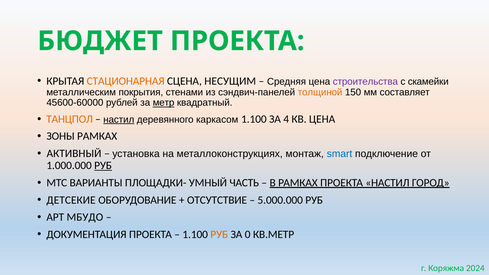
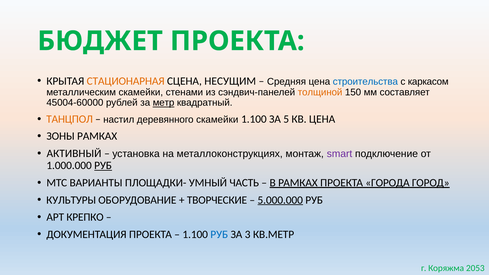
строительства colour: purple -> blue (365, 82)
скамейки: скамейки -> каркасом (428, 82)
металлическим покрытия: покрытия -> скамейки (141, 92)
45600-60000: 45600-60000 -> 45004-60000 (75, 103)
настил underline: present -> none (119, 120)
деревянного каркасом: каркасом -> скамейки (217, 120)
4: 4 -> 5 (286, 119)
smart colour: blue -> purple (340, 154)
ПРОЕКТА НАСТИЛ: НАСТИЛ -> ГОРОДА (387, 183)
ДЕТСЕКИЕ: ДЕТСЕКИЕ -> КУЛЬТУРЫ (71, 200)
ОТСУТСТВИЕ: ОТСУТСТВИЕ -> ТВОРЧЕСКИЕ (217, 200)
5.000.000 underline: none -> present (280, 200)
МБУДО: МБУДО -> КРЕПКО (85, 217)
РУБ colour: orange -> blue (219, 234)
0: 0 -> 3 (248, 234)
2024: 2024 -> 2053 (475, 268)
